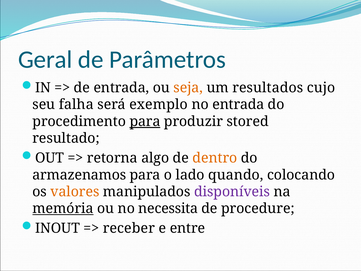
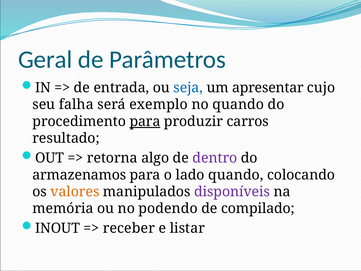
seja colour: orange -> blue (188, 88)
resultados: resultados -> apresentar (268, 88)
no entrada: entrada -> quando (238, 104)
stored: stored -> carros (248, 121)
dentro colour: orange -> purple (215, 158)
memória underline: present -> none (63, 208)
necessita: necessita -> podendo (168, 208)
procedure: procedure -> compilado (258, 208)
entre: entre -> listar (187, 228)
